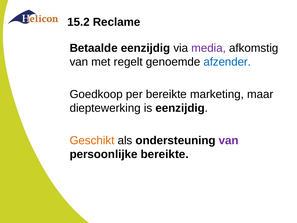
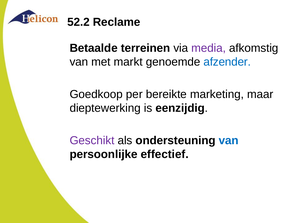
15.2: 15.2 -> 52.2 (78, 22)
Betaalde eenzijdig: eenzijdig -> terreinen (145, 48)
regelt: regelt -> markt (128, 62)
Geschikt colour: orange -> purple (92, 140)
van colour: purple -> blue (229, 140)
persoonlijke bereikte: bereikte -> effectief (165, 154)
